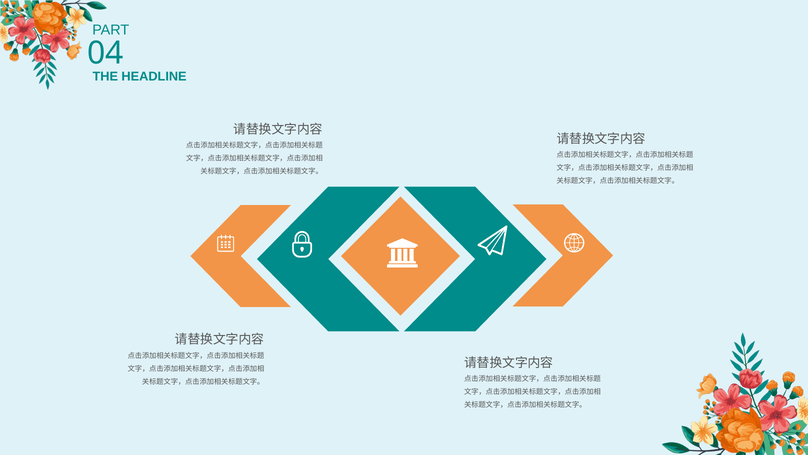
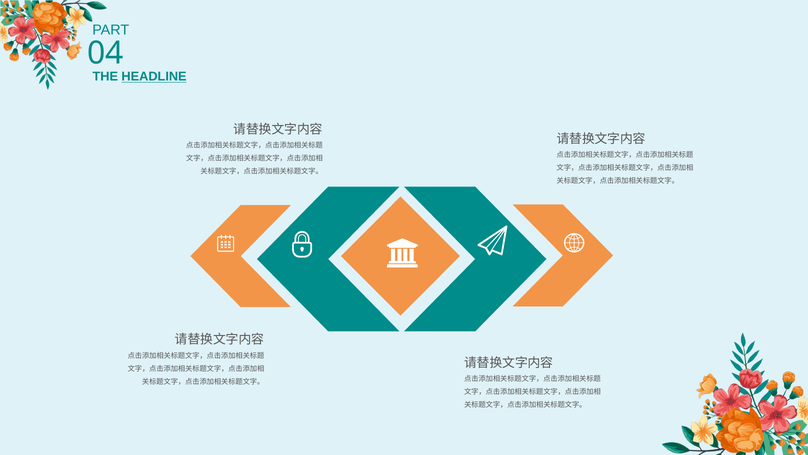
HEADLINE underline: none -> present (154, 77)
